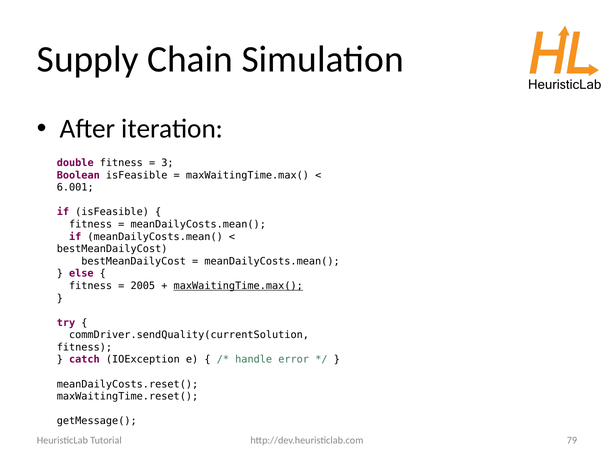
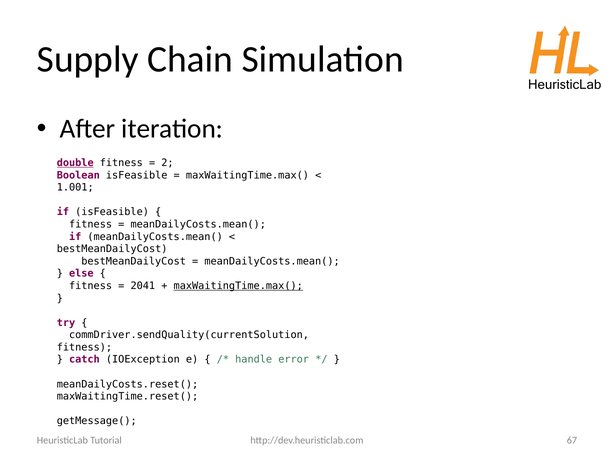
double underline: none -> present (75, 163)
3: 3 -> 2 (168, 163)
6.001: 6.001 -> 1.001 (75, 187)
2005: 2005 -> 2041 (143, 286)
79: 79 -> 67 (572, 440)
